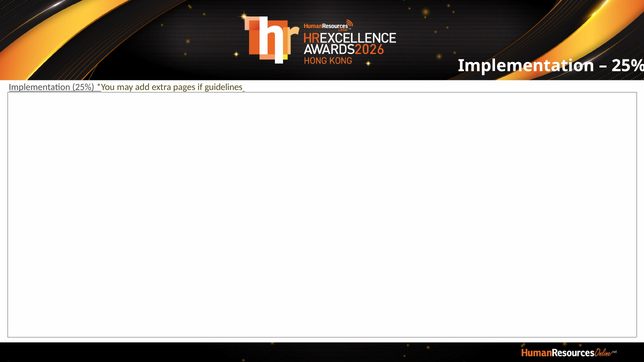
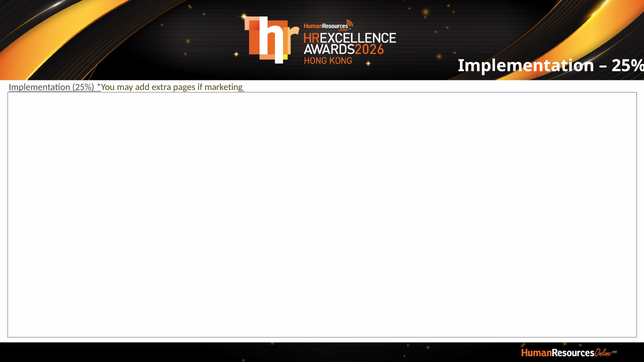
guidelines: guidelines -> marketing (224, 87)
